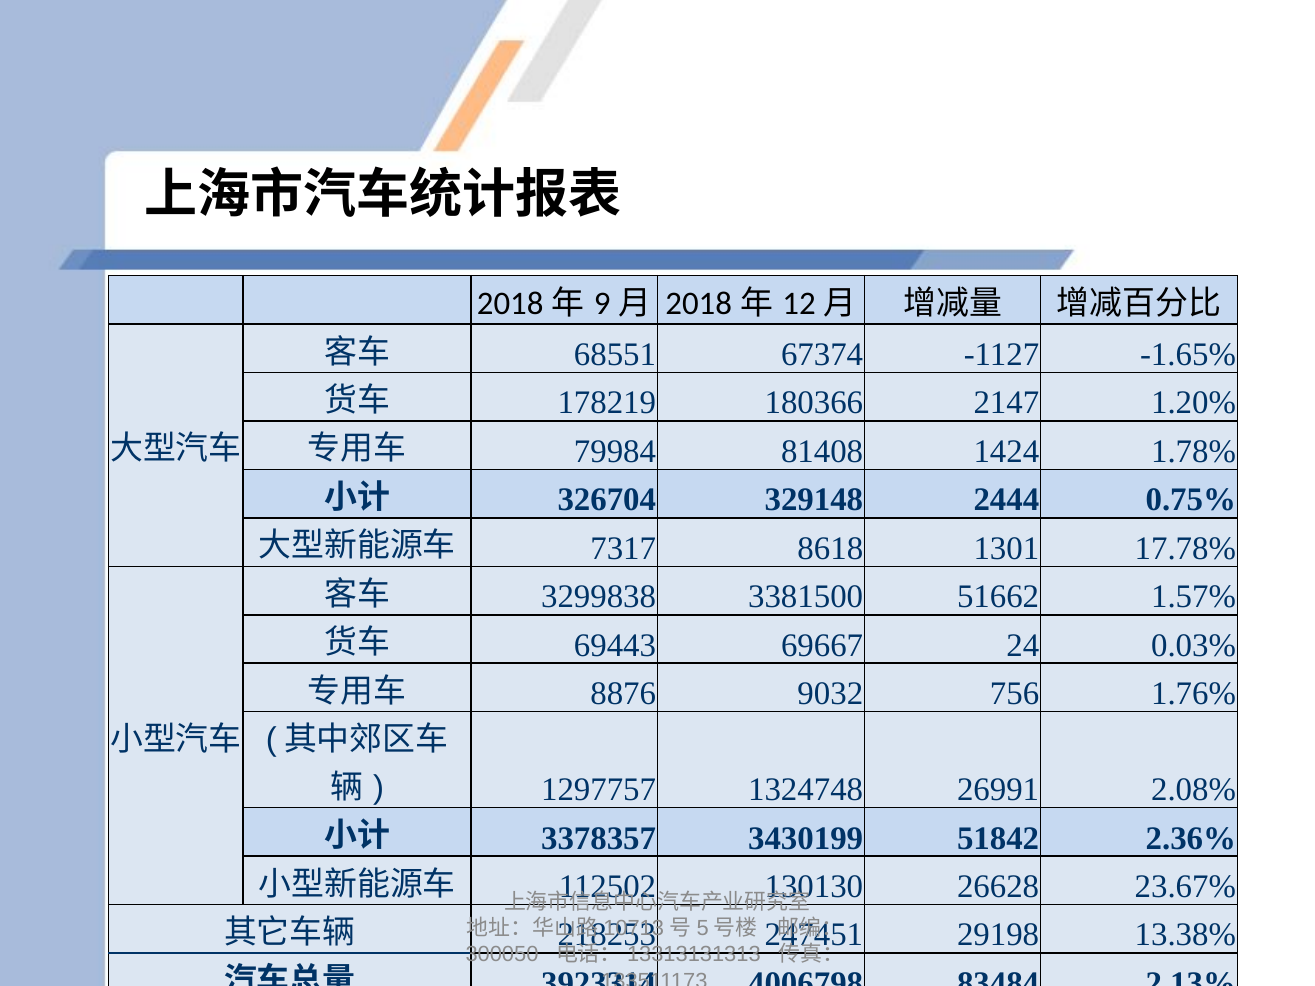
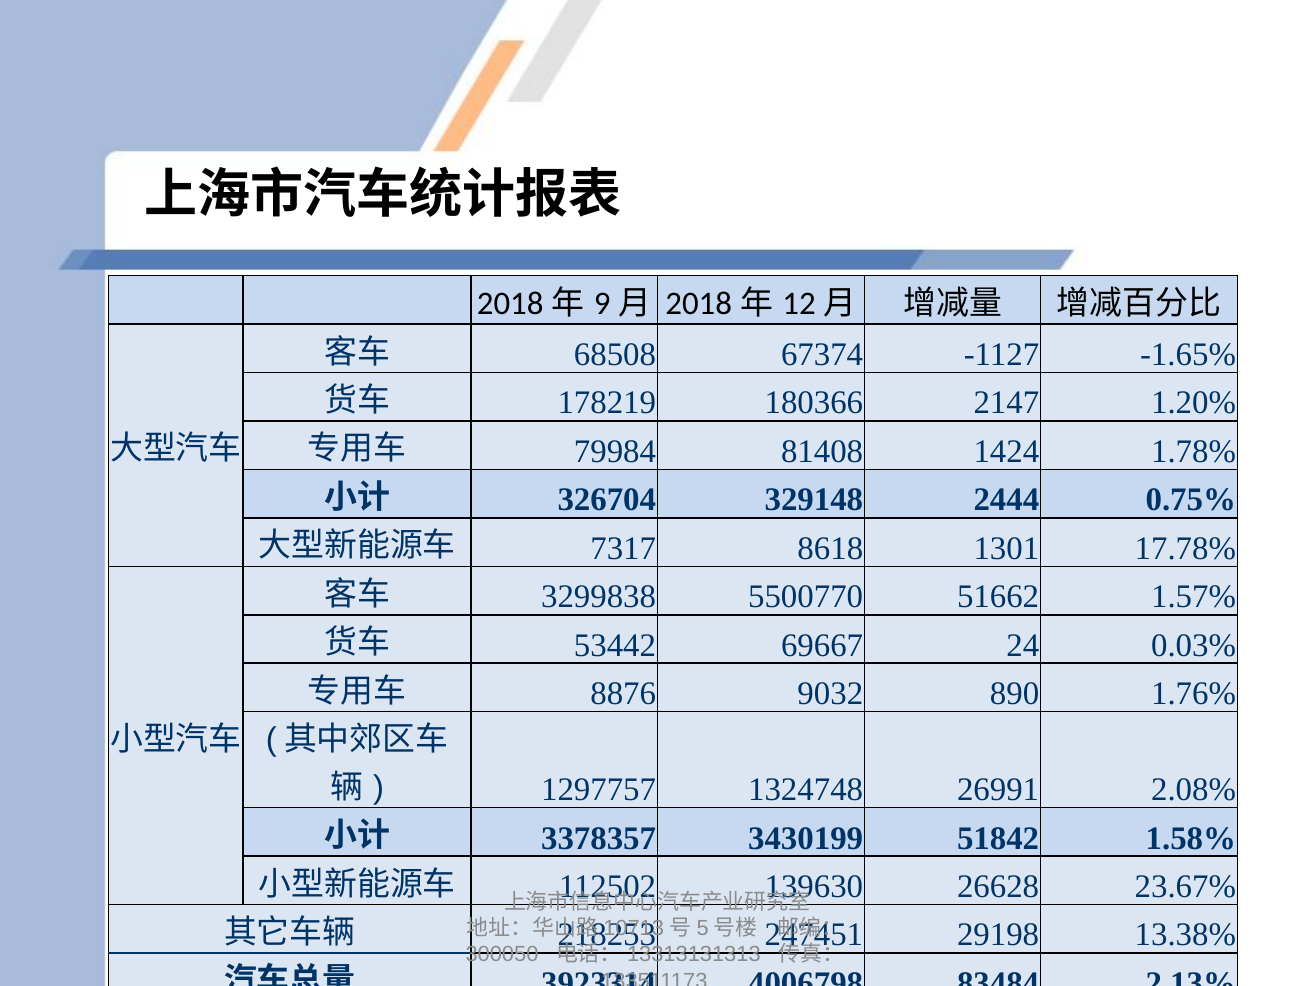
68551: 68551 -> 68508 (615, 355)
3381500: 3381500 -> 5500770 (806, 597)
69443: 69443 -> 53442 (615, 645)
756: 756 -> 890 (1015, 694)
2.36%: 2.36% -> 1.58% (1191, 838)
130130: 130130 -> 139630 (814, 887)
